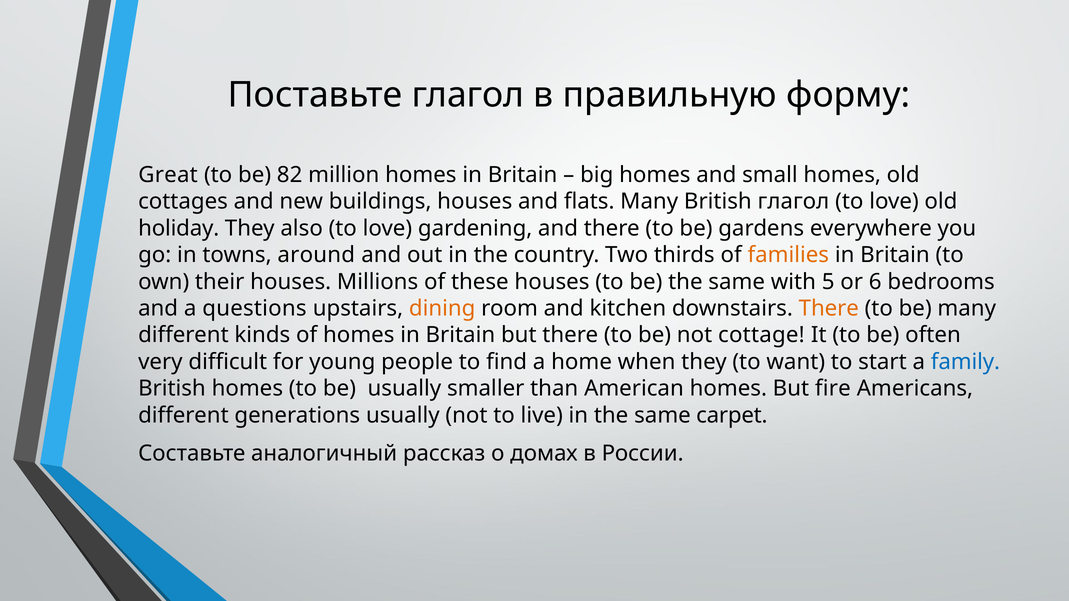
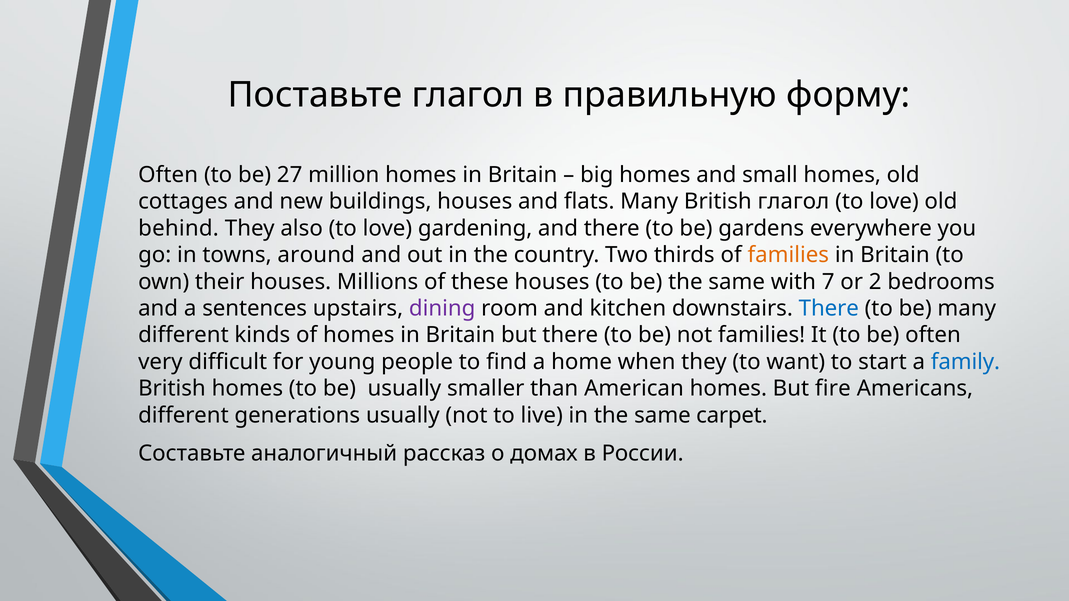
Great: Great -> Often (168, 175)
82: 82 -> 27 (290, 175)
holiday: holiday -> behind (179, 228)
5: 5 -> 7 (828, 282)
6: 6 -> 2 (875, 282)
questions: questions -> sentences (255, 309)
dining colour: orange -> purple (442, 309)
There colour: orange -> blue (829, 309)
not cottage: cottage -> families (762, 335)
